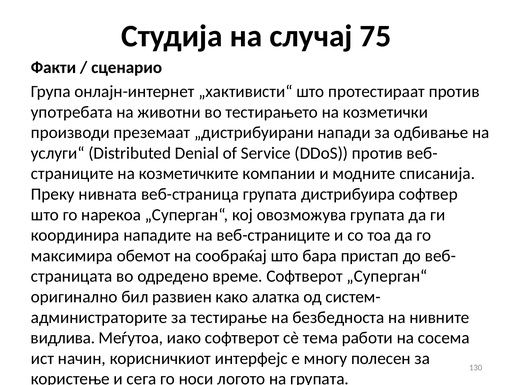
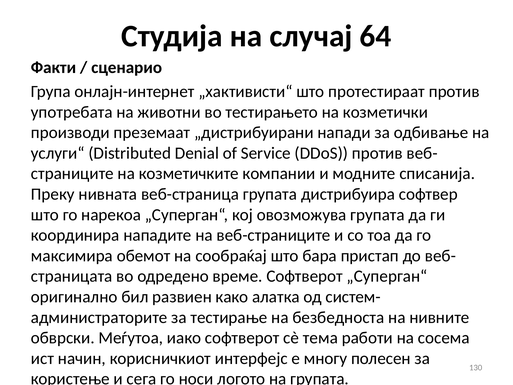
75: 75 -> 64 (376, 36)
видлива: видлива -> обврски (63, 338)
